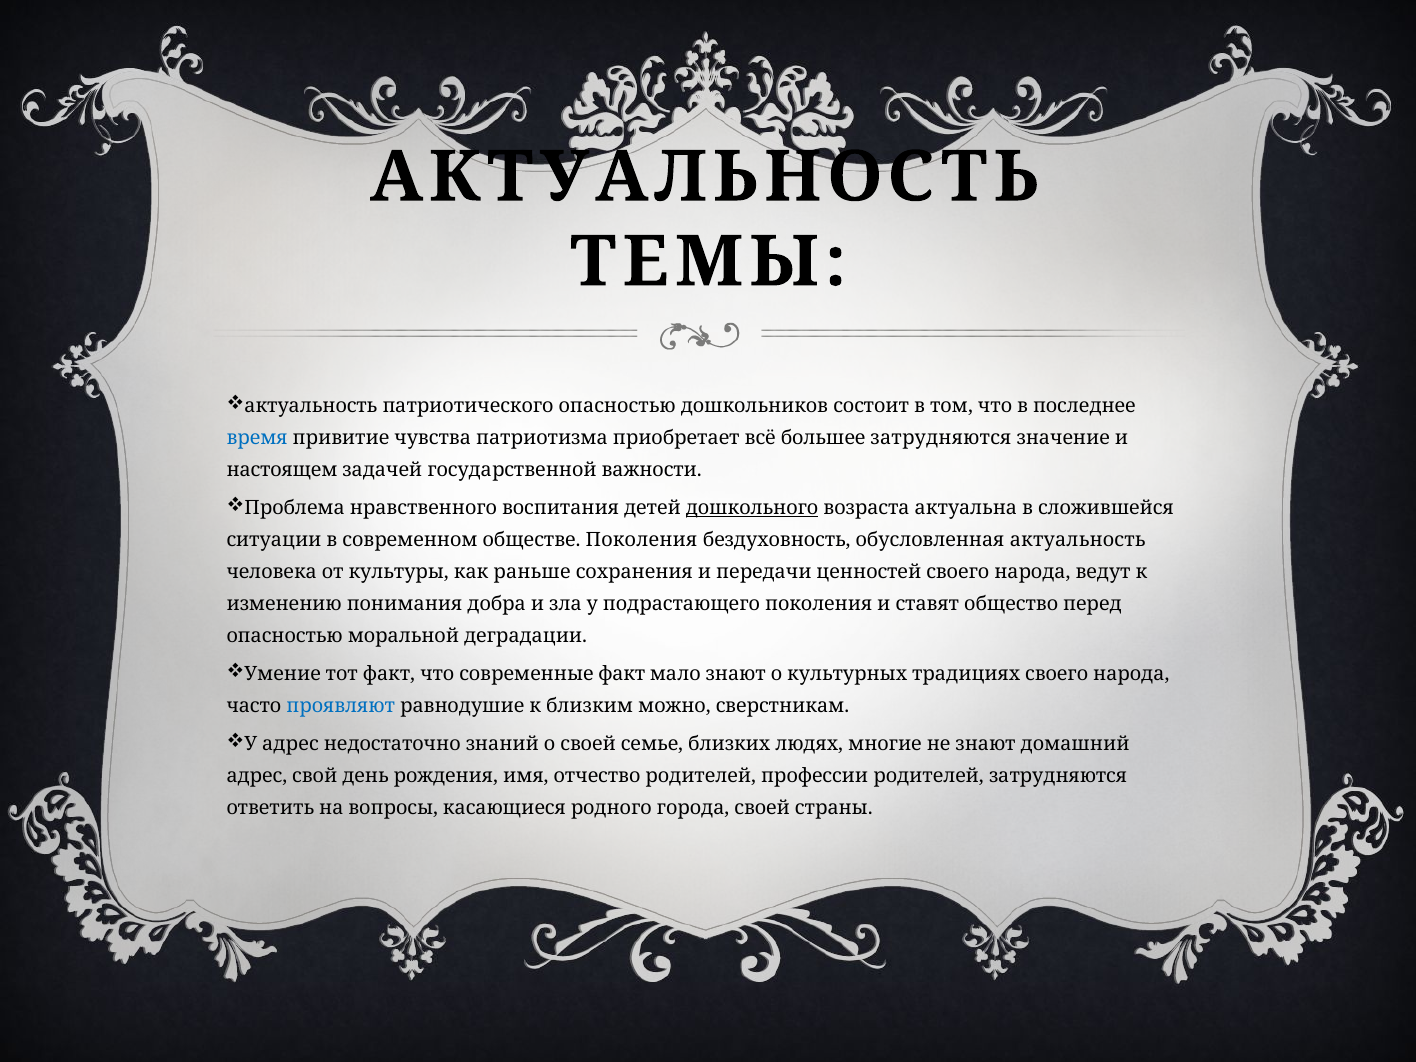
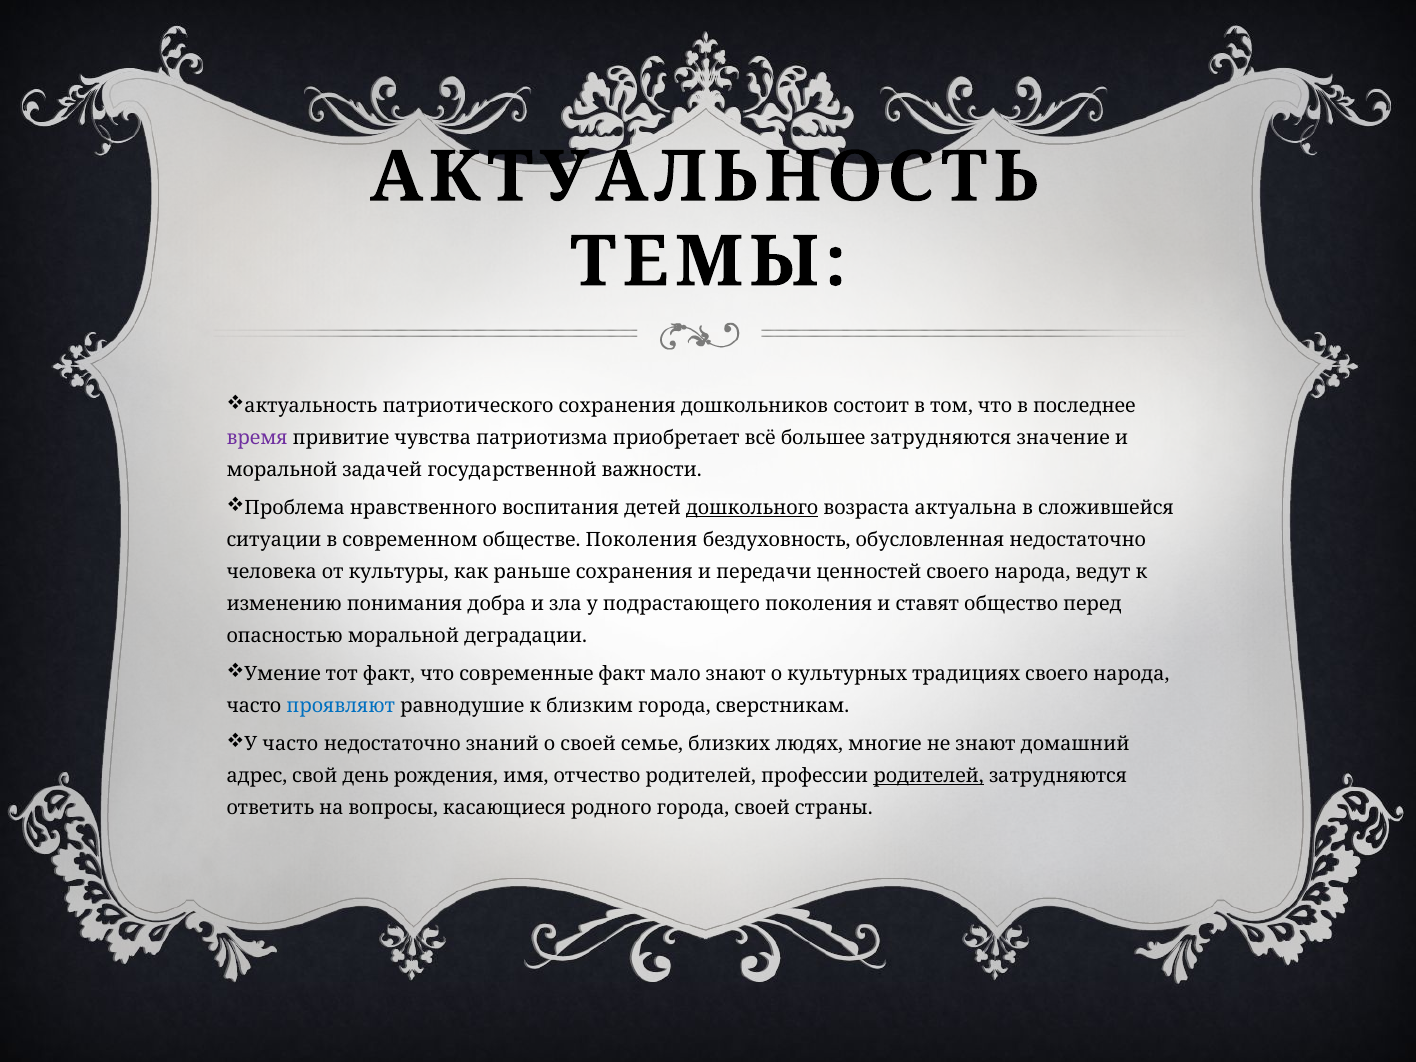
патриотического опасностью: опасностью -> сохранения (617, 406)
время colour: blue -> purple (257, 438)
настоящем: настоящем -> моральной (282, 470)
обусловленная актуальность: актуальность -> недостаточно (1078, 540)
близким можно: можно -> города (674, 706)
У адрес: адрес -> часто (290, 744)
родителей underline: none -> present (929, 776)
